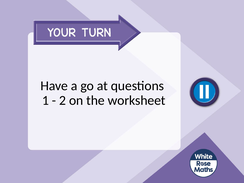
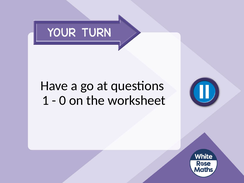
2: 2 -> 0 (63, 100)
